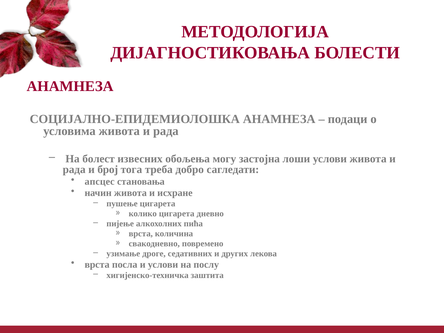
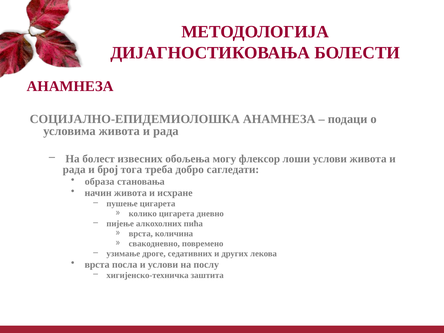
застојна: застојна -> флексор (259, 159)
апсцес: апсцес -> образа (100, 182)
